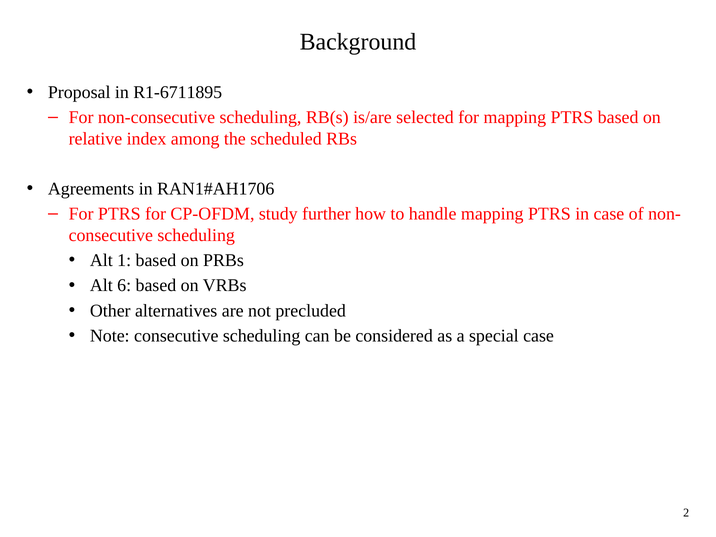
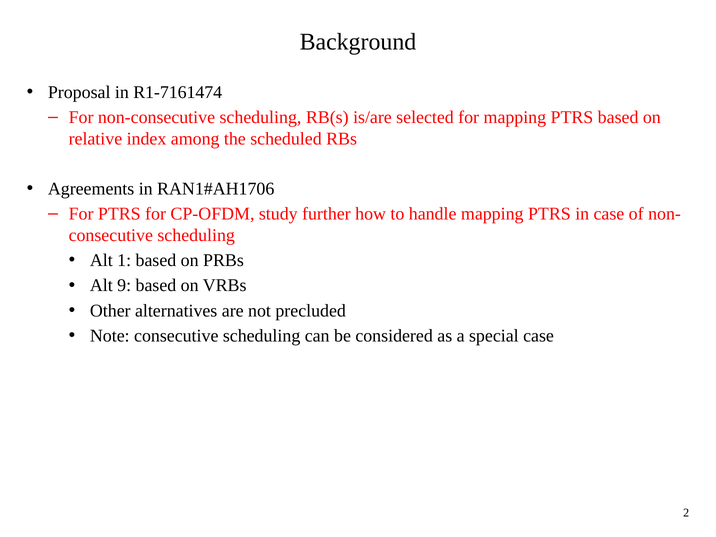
R1-6711895: R1-6711895 -> R1-7161474 (178, 92)
6: 6 -> 9 (124, 286)
